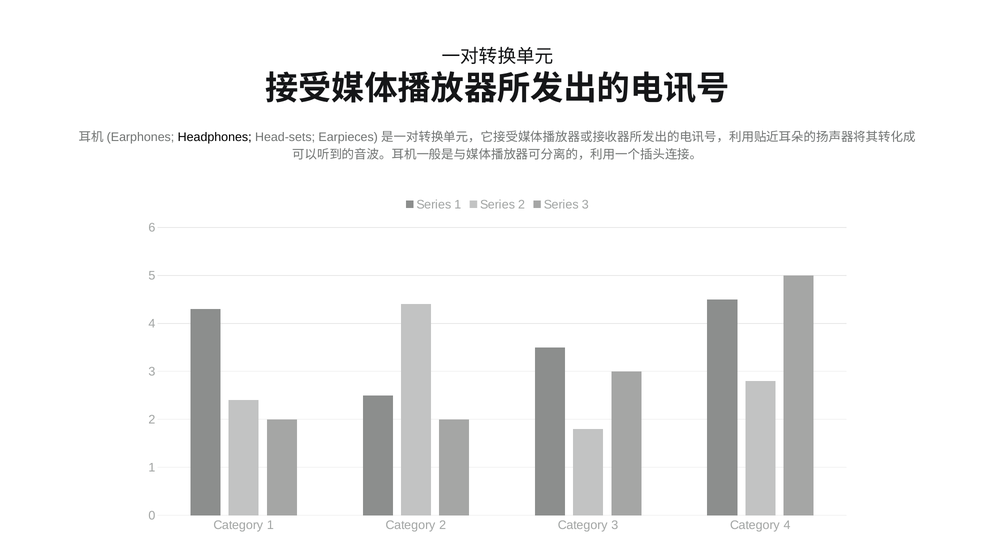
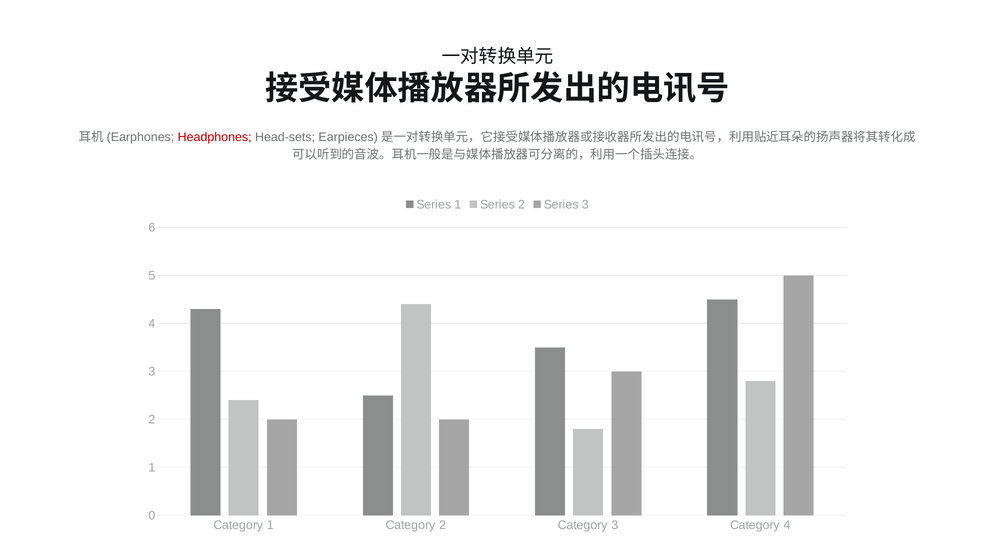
Headphones colour: black -> red (215, 137)
